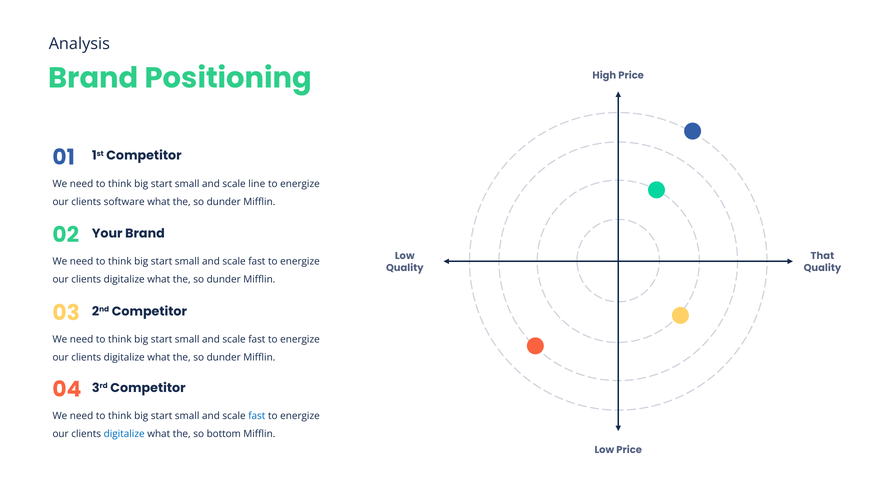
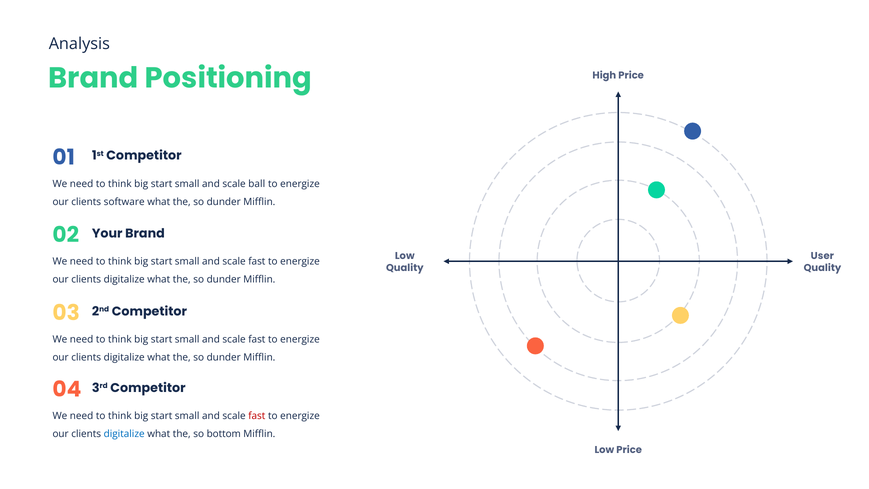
line: line -> ball (257, 184)
That: That -> User (822, 256)
fast colour: blue -> red (257, 416)
